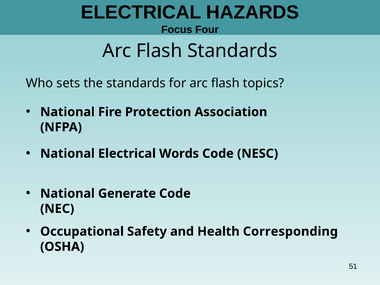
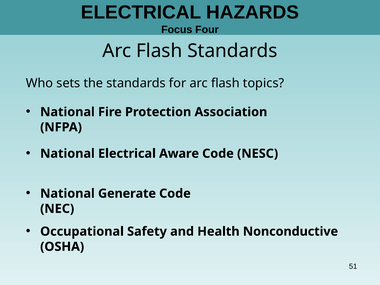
Words: Words -> Aware (179, 154)
Corresponding: Corresponding -> Nonconductive (290, 231)
